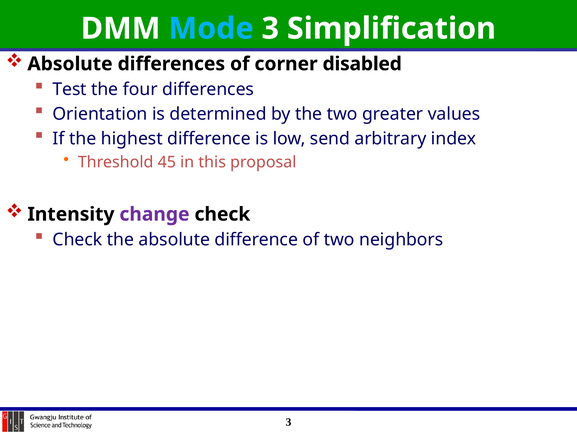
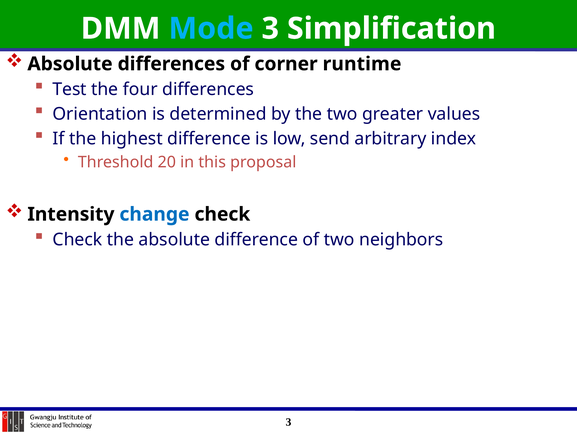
disabled: disabled -> runtime (362, 64)
45: 45 -> 20 (167, 162)
change colour: purple -> blue (154, 214)
